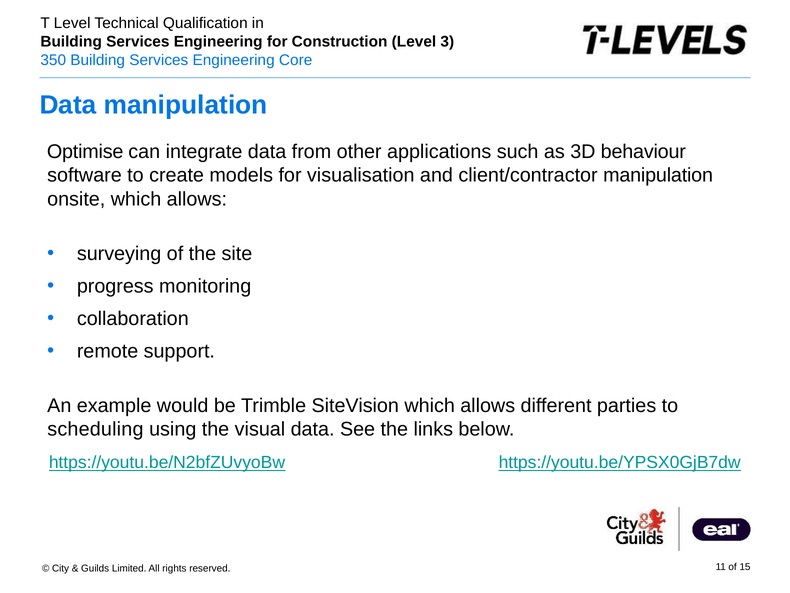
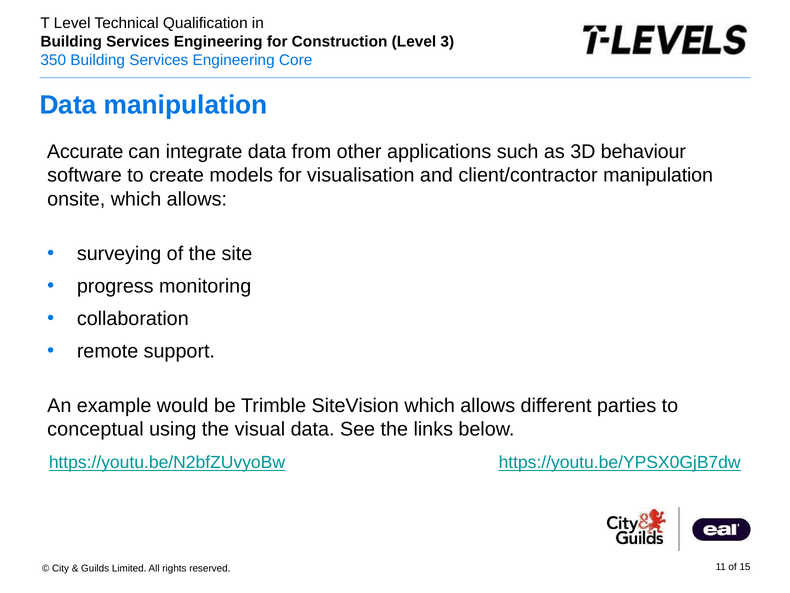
Optimise: Optimise -> Accurate (85, 152)
scheduling: scheduling -> conceptual (95, 429)
